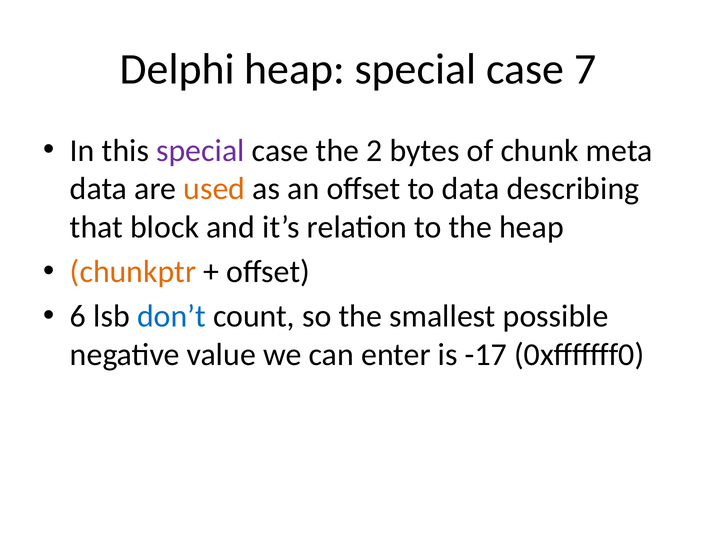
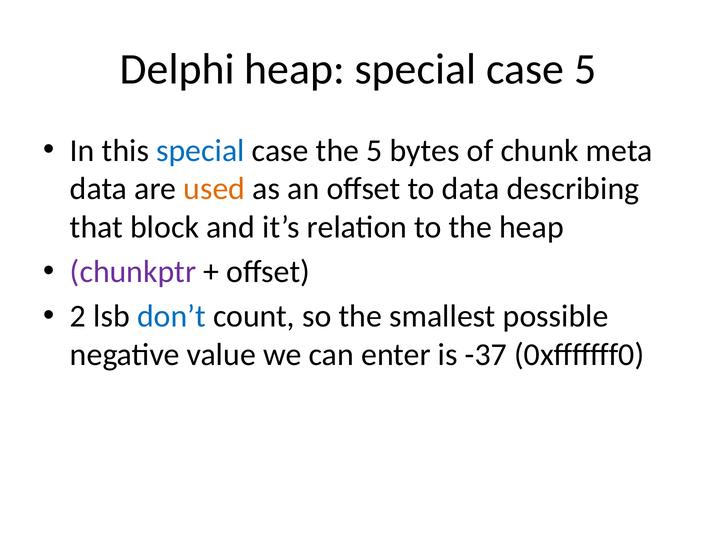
case 7: 7 -> 5 (585, 69)
special colour: purple -> blue (200, 150)
the 2: 2 -> 5 (374, 150)
chunkptr colour: orange -> purple (133, 272)
6: 6 -> 2 (78, 316)
-17: -17 -> -37 (486, 354)
